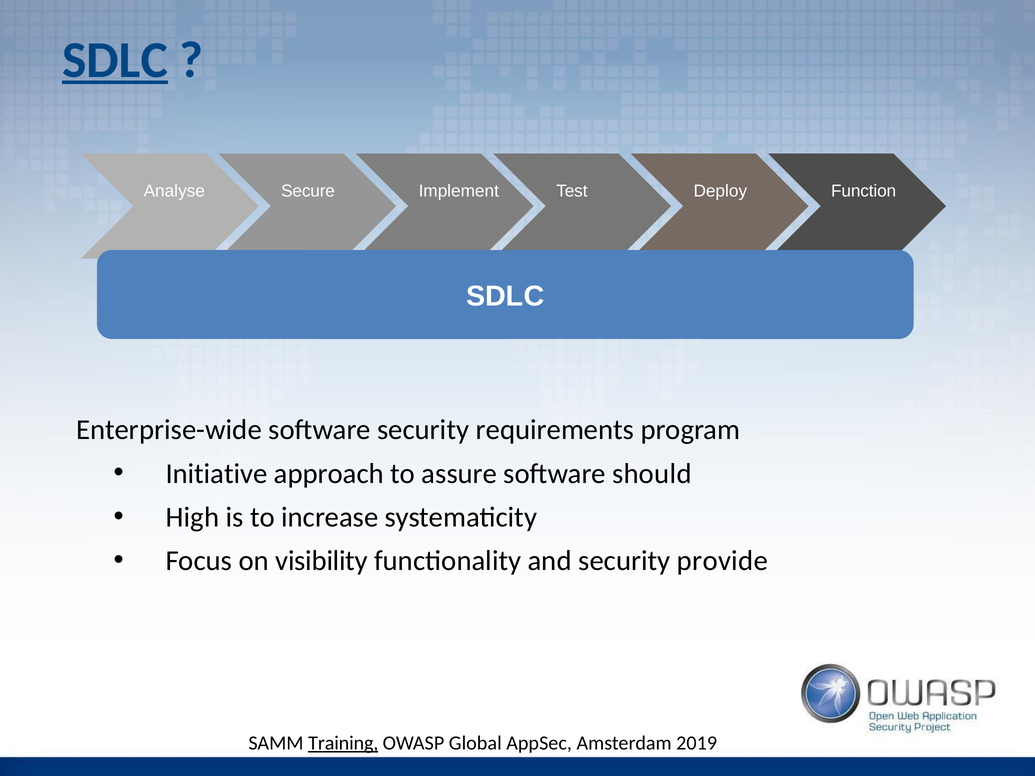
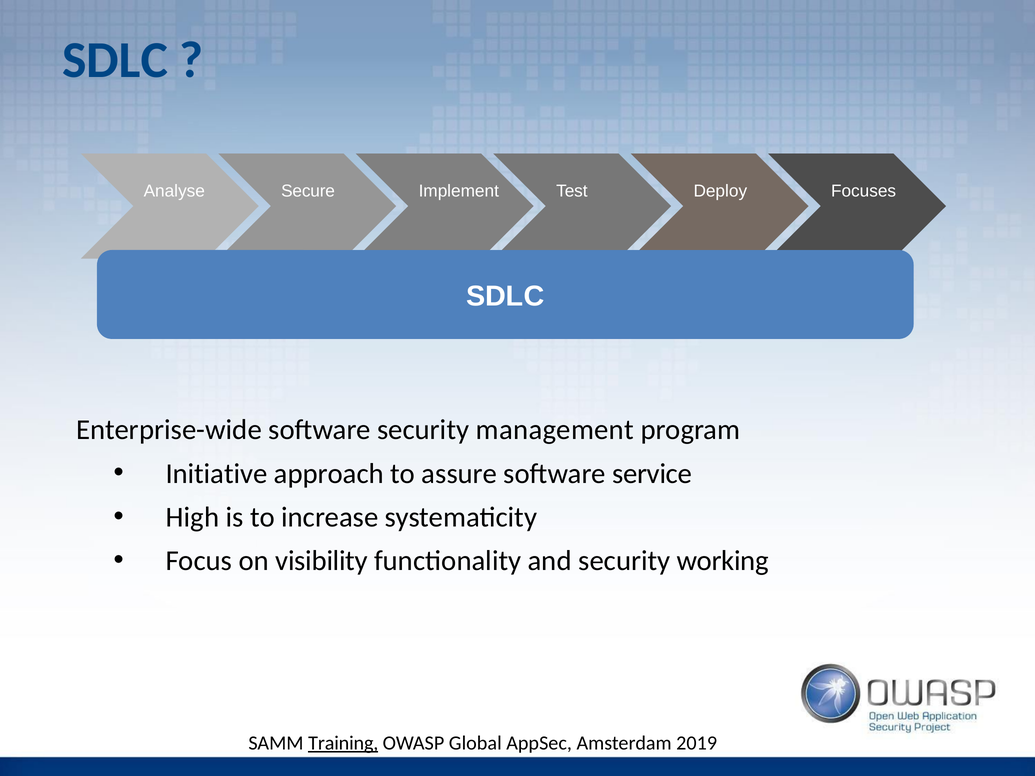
SDLC underline: present -> none (115, 60)
Function: Function -> Focuses (864, 191)
requirements: requirements -> management (555, 430)
should: should -> service (652, 474)
provide: provide -> working (723, 561)
